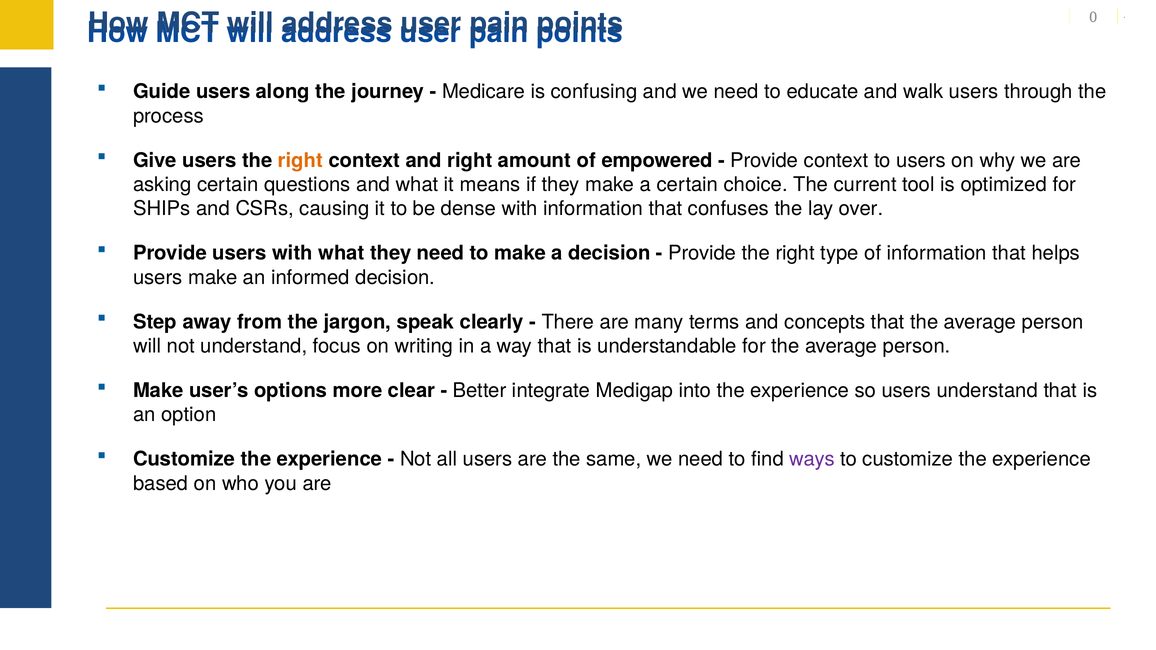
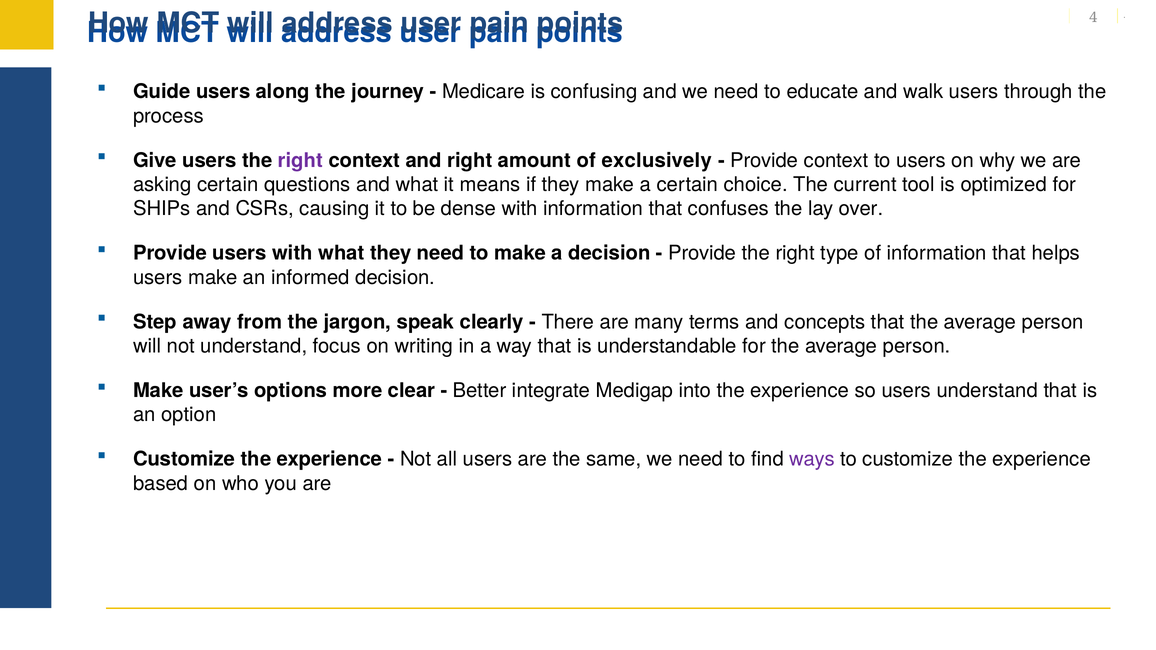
0: 0 -> 4 (1093, 17)
right colour: orange -> purple (300, 160)
empowered: empowered -> exclusively (657, 160)
